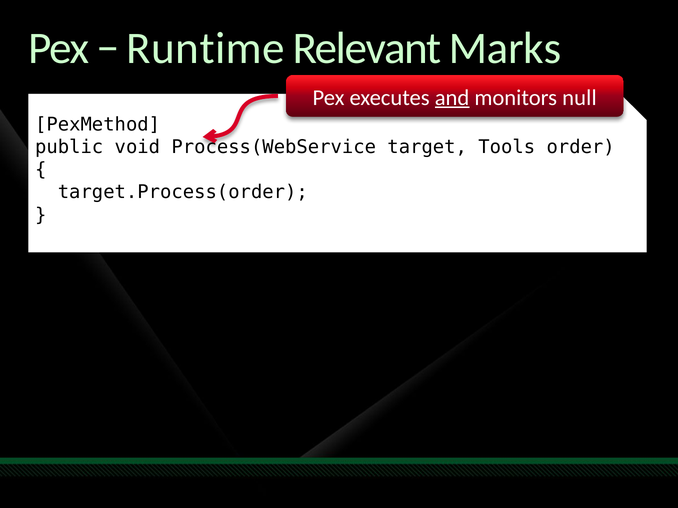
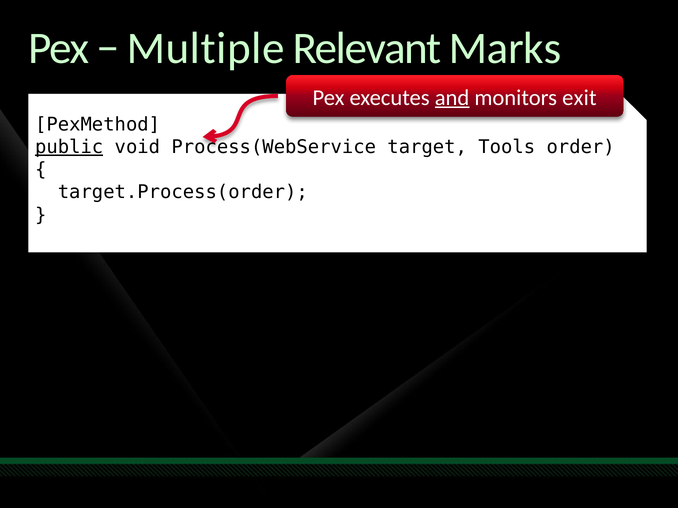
Runtime: Runtime -> Multiple (206, 48)
null: null -> exit (579, 98)
public underline: none -> present (69, 147)
